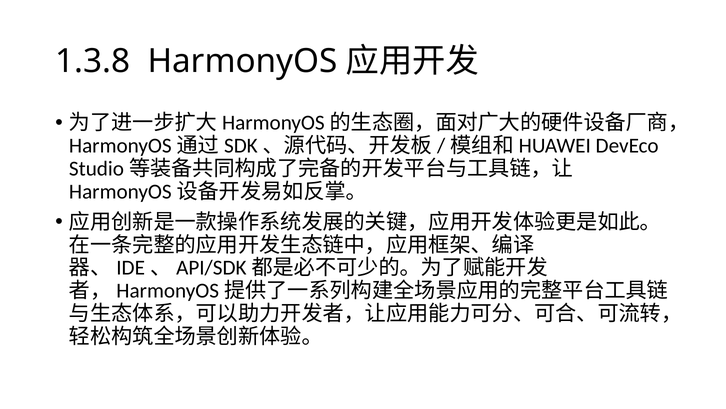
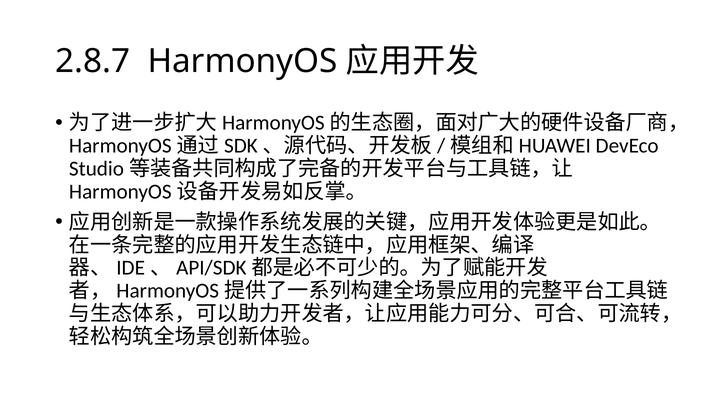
1.3.8: 1.3.8 -> 2.8.7 (93, 61)
